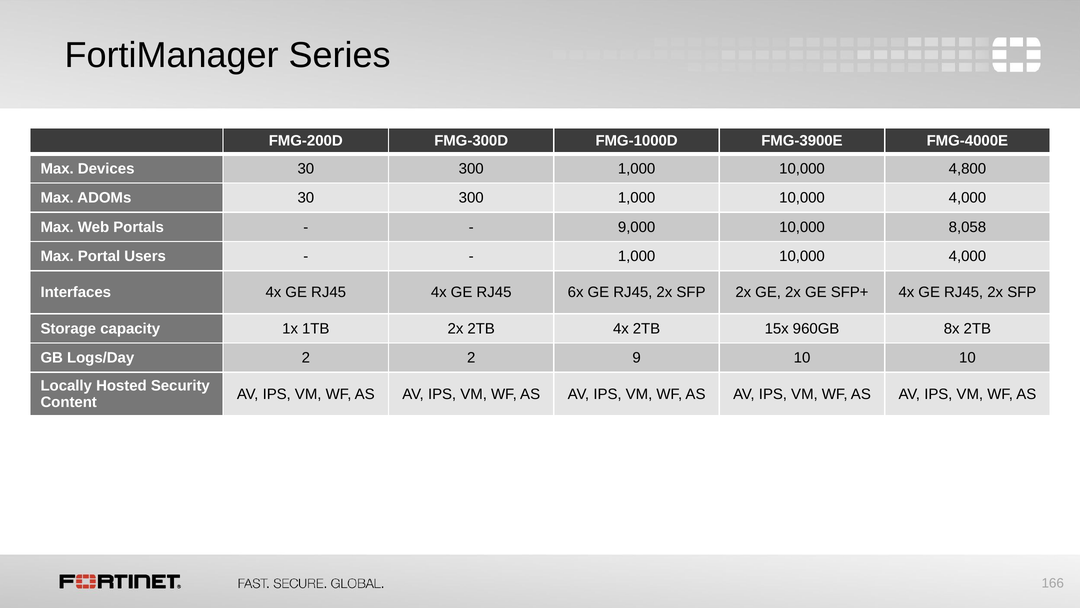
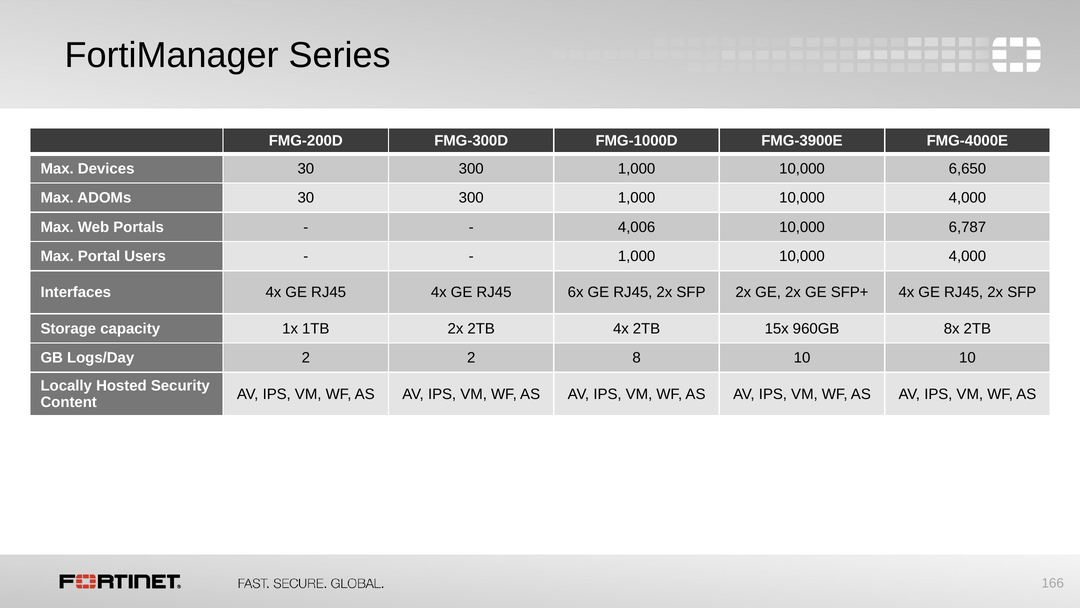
4,800: 4,800 -> 6,650 (967, 169)
9,000: 9,000 -> 4,006 (637, 227)
8,058: 8,058 -> 6,787 (967, 227)
9: 9 -> 8 (637, 358)
